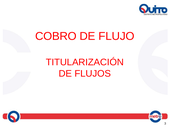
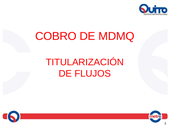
FLUJO: FLUJO -> MDMQ (116, 36)
